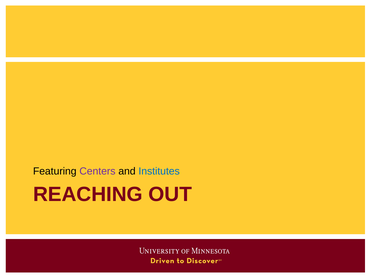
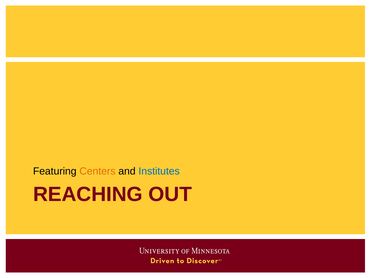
Centers colour: purple -> orange (97, 171)
